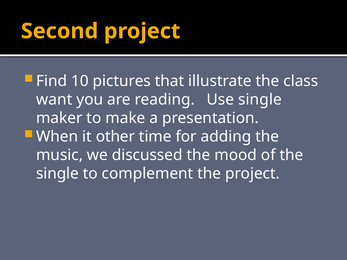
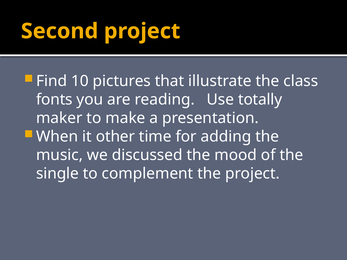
want: want -> fonts (54, 100)
Use single: single -> totally (260, 100)
